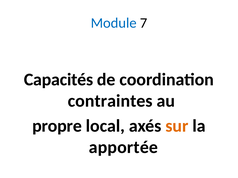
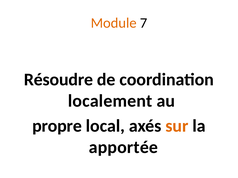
Module colour: blue -> orange (114, 23)
Capacités: Capacités -> Résoudre (58, 80)
contraintes: contraintes -> localement (110, 101)
